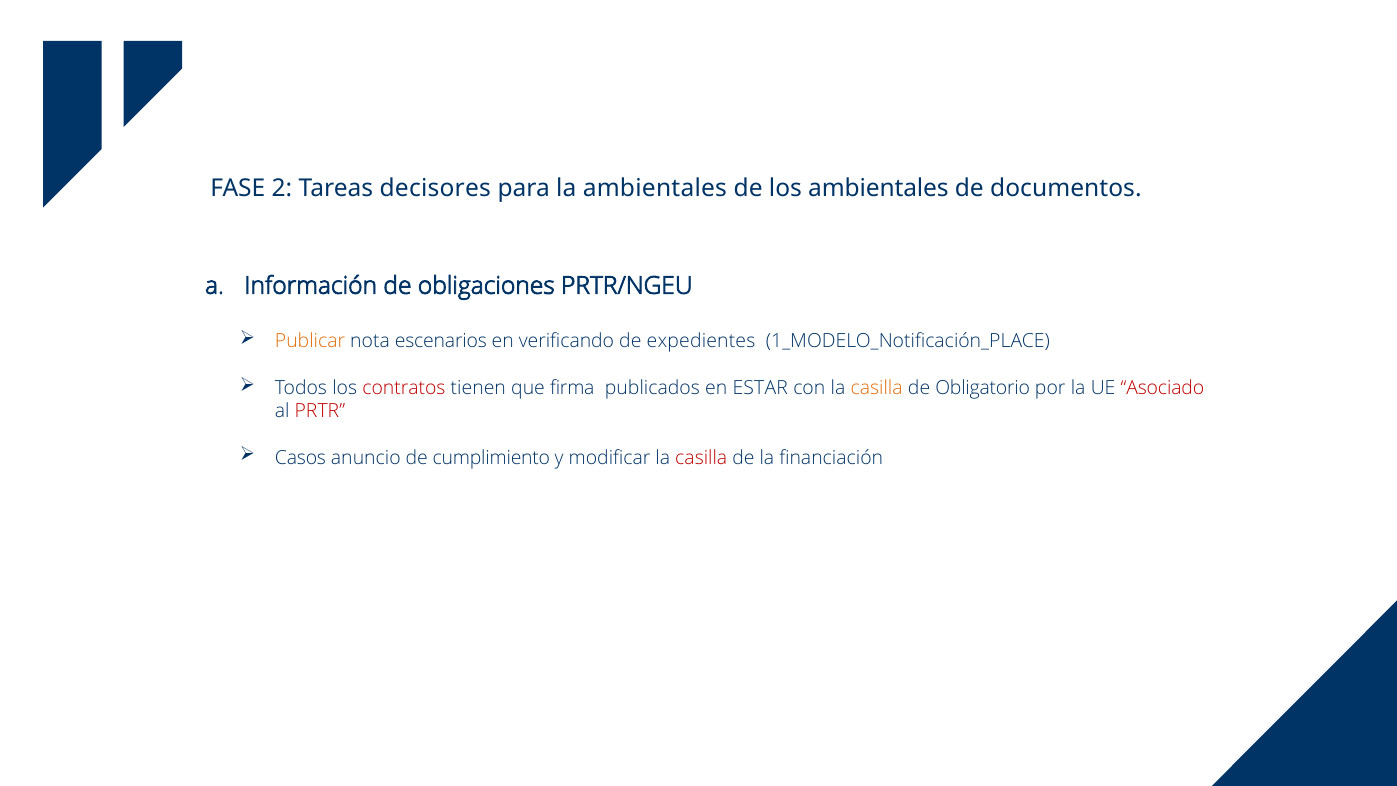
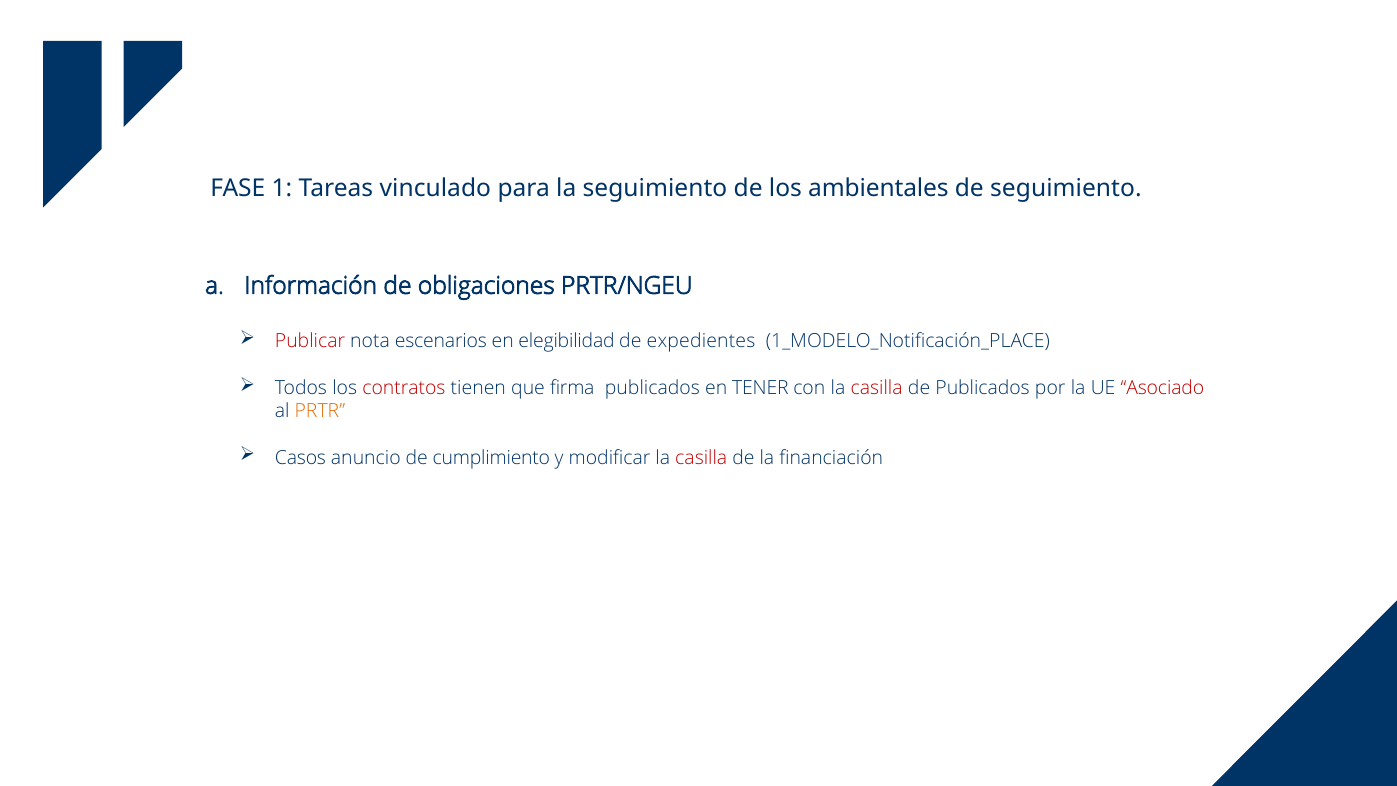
2: 2 -> 1 (282, 188)
decisores: decisores -> vinculado (435, 188)
la ambientales: ambientales -> seguimiento (655, 188)
de documentos: documentos -> seguimiento (1066, 188)
Publicar colour: orange -> red (310, 341)
verificando: verificando -> elegibilidad (567, 341)
ESTAR: ESTAR -> TENER (760, 388)
casilla colour: orange -> red (877, 388)
de Obligatorio: Obligatorio -> Publicados (983, 388)
PRTR colour: red -> orange (320, 411)
